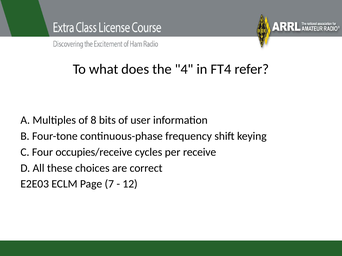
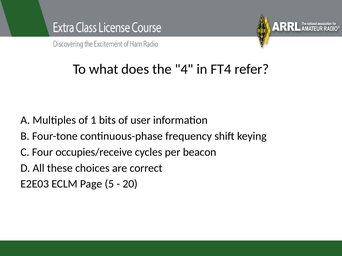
8: 8 -> 1 (93, 120)
receive: receive -> beacon (200, 152)
7: 7 -> 5 (109, 184)
12: 12 -> 20 (130, 184)
